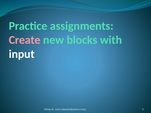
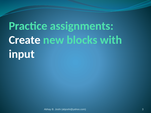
Create colour: pink -> white (25, 40)
